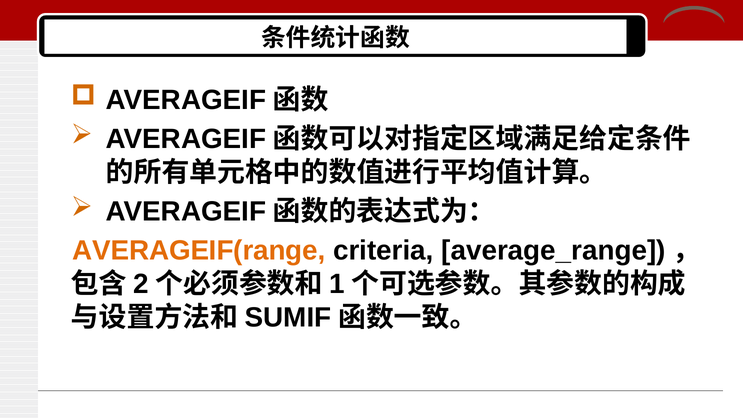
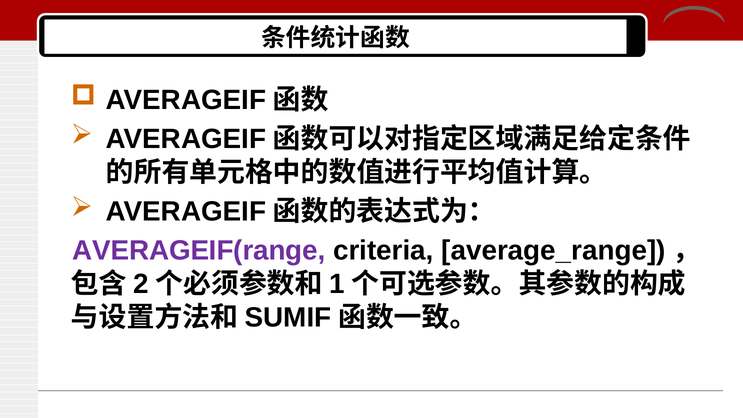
AVERAGEIF(range colour: orange -> purple (199, 251)
